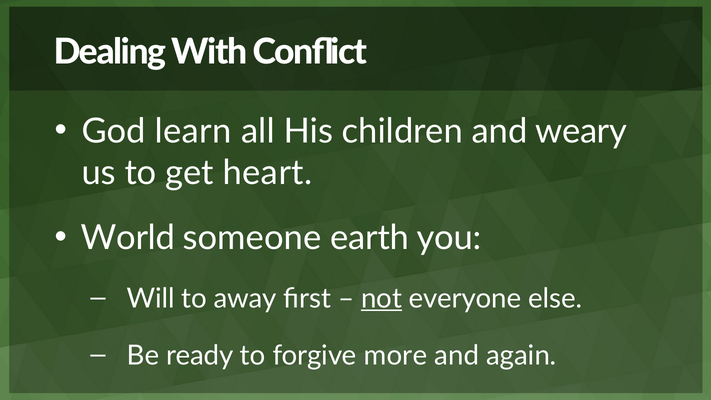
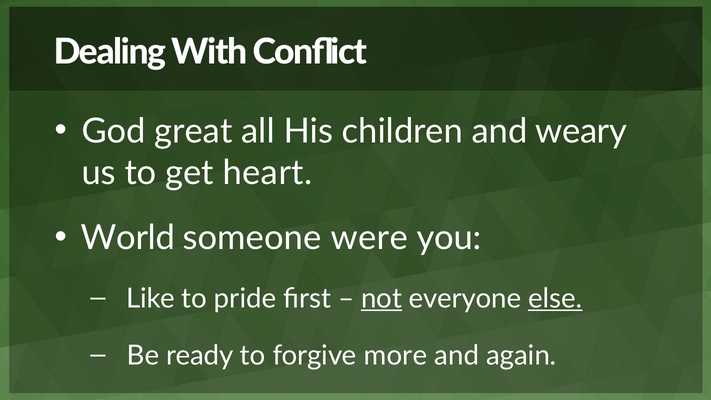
learn: learn -> great (193, 131)
earth: earth -> were (369, 238)
Will: Will -> Like (151, 298)
away: away -> pride (245, 298)
else underline: none -> present (555, 298)
